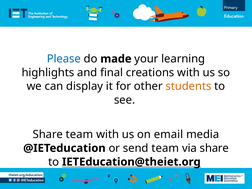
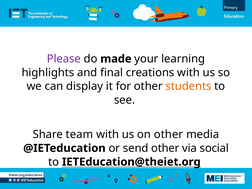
Please colour: blue -> purple (64, 59)
on email: email -> other (168, 134)
send team: team -> other (165, 148)
via share: share -> social (214, 148)
